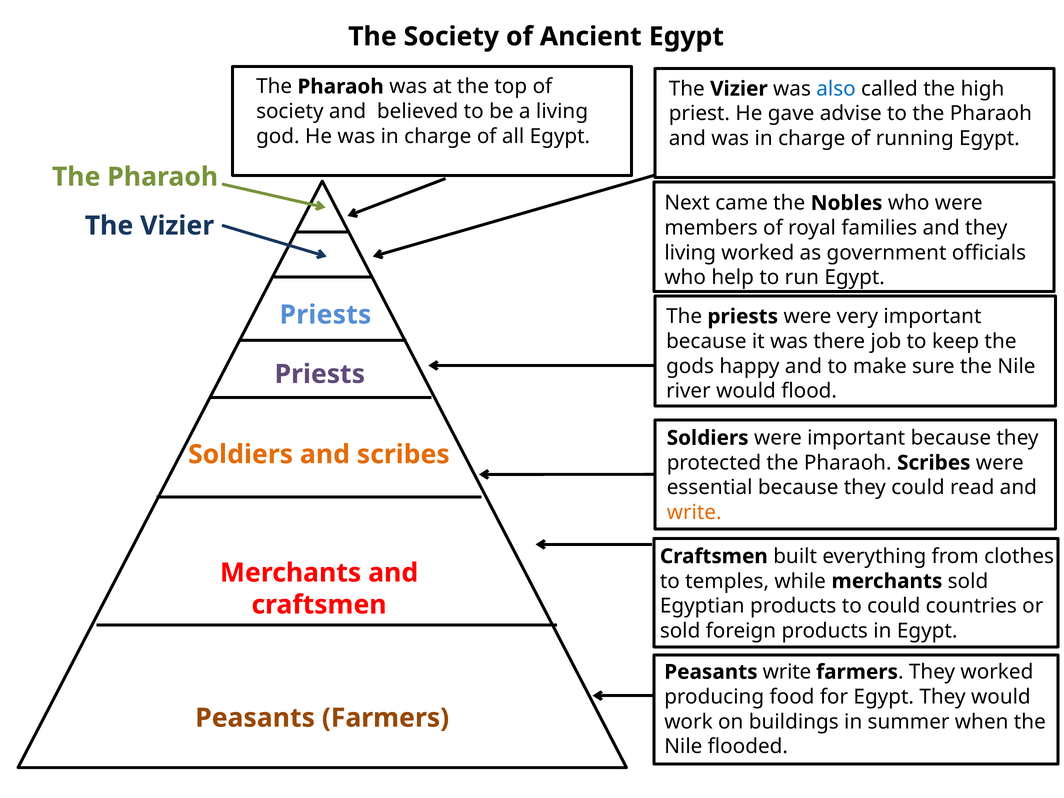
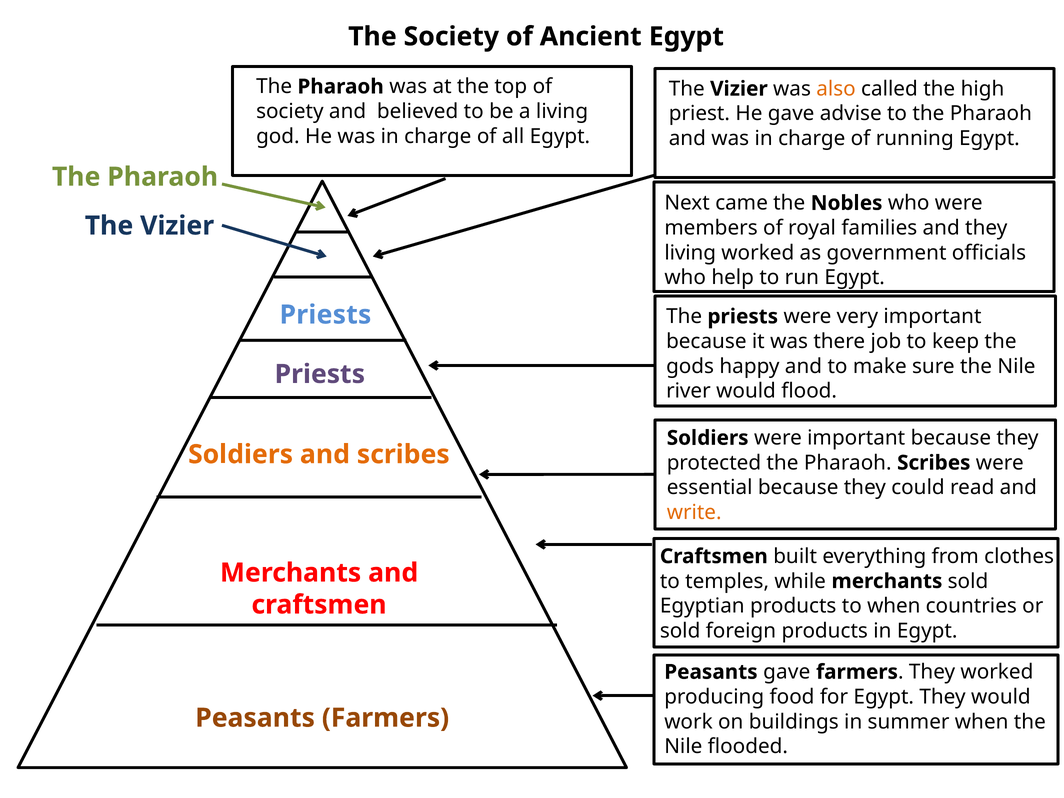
also colour: blue -> orange (836, 89)
to could: could -> when (894, 606)
Peasants write: write -> gave (787, 672)
